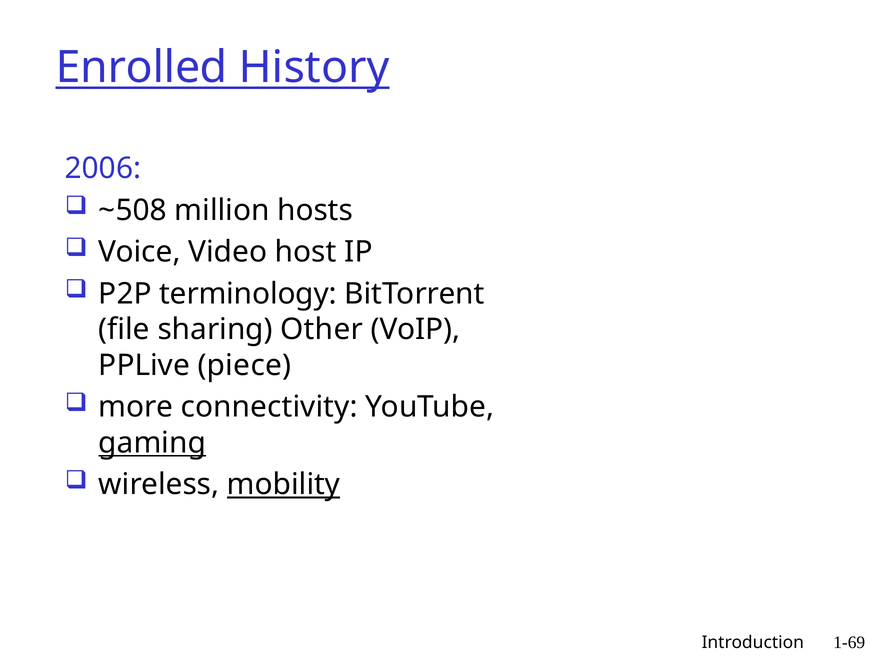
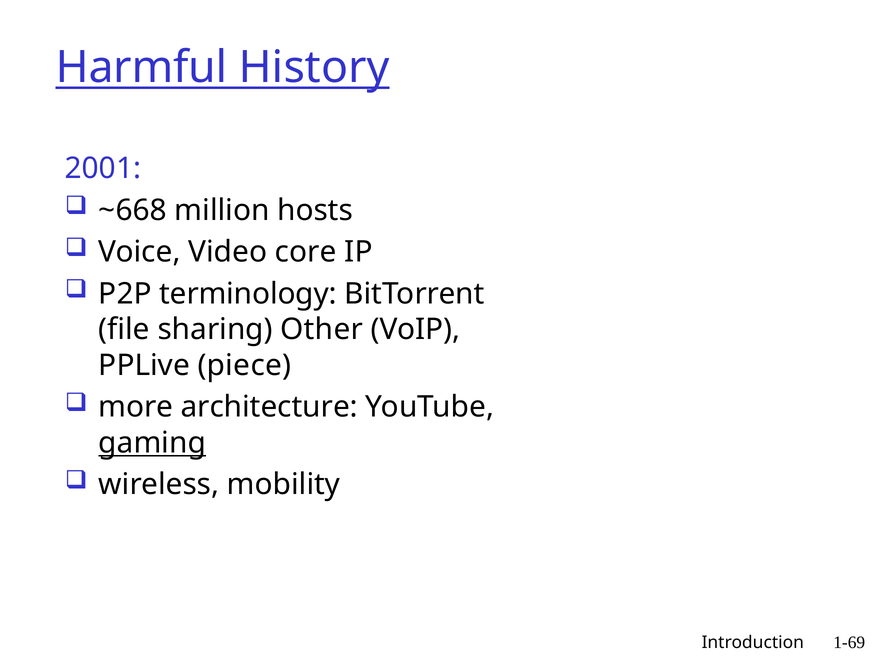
Enrolled: Enrolled -> Harmful (142, 67)
2006: 2006 -> 2001 (103, 169)
~508: ~508 -> ~668 (133, 210)
host: host -> core (306, 252)
connectivity: connectivity -> architecture (269, 407)
mobility underline: present -> none (284, 485)
